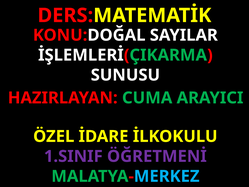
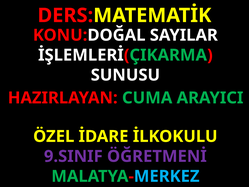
1.SINIF: 1.SINIF -> 9.SINIF (73, 156)
